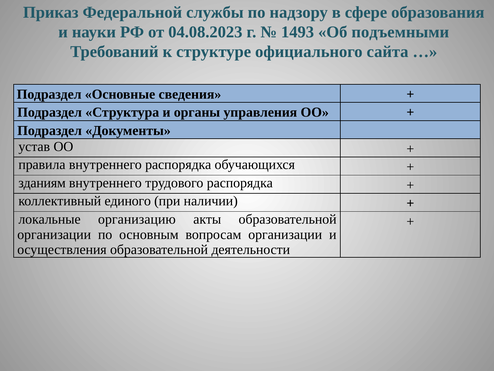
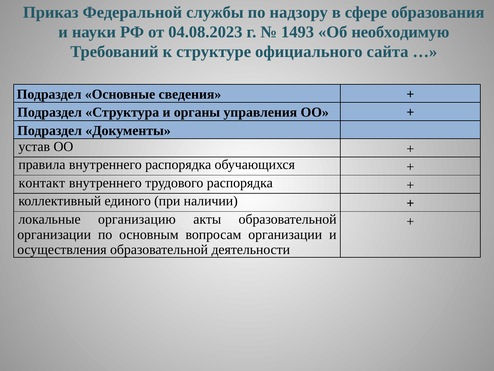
подъемными: подъемными -> необходимую (400, 32)
зданиям: зданиям -> контакт (42, 183)
